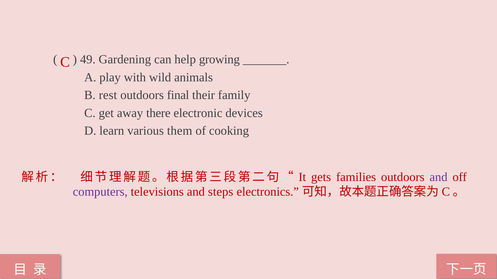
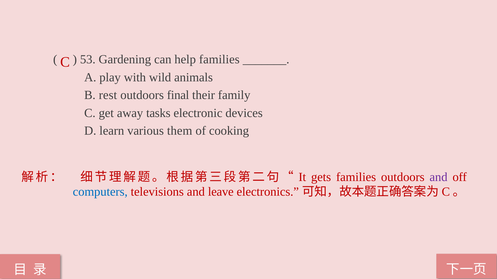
49: 49 -> 53 (88, 60)
help growing: growing -> families (219, 60)
there: there -> tasks (158, 113)
computers colour: purple -> blue (100, 192)
steps: steps -> leave (221, 192)
